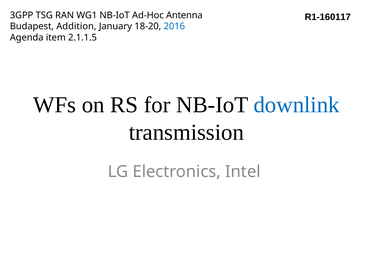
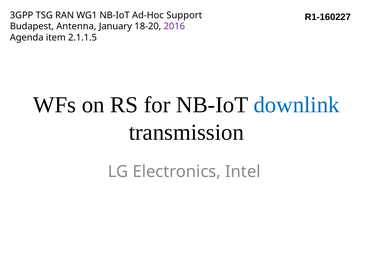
Antenna: Antenna -> Support (184, 15)
R1-160117: R1-160117 -> R1-160227 (328, 17)
Addition: Addition -> Antenna (76, 26)
2016 colour: blue -> purple (174, 26)
